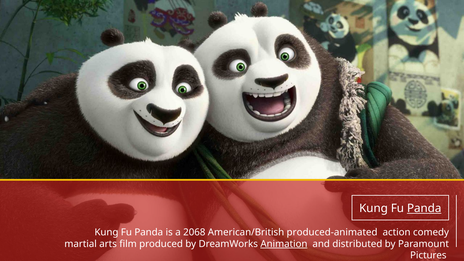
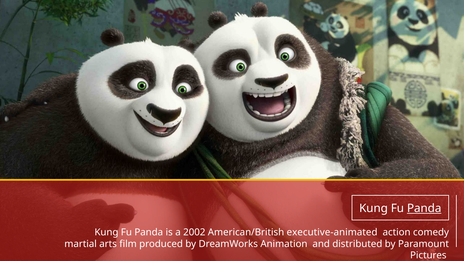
2068: 2068 -> 2002 (194, 232)
produced-animated: produced-animated -> executive-animated (332, 232)
Animation underline: present -> none (284, 244)
